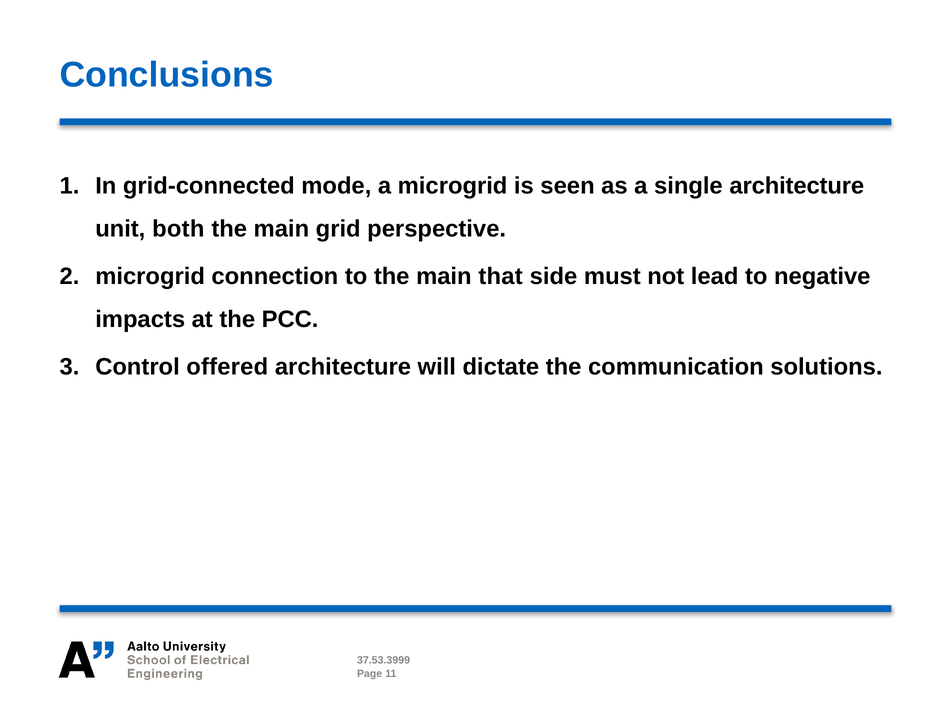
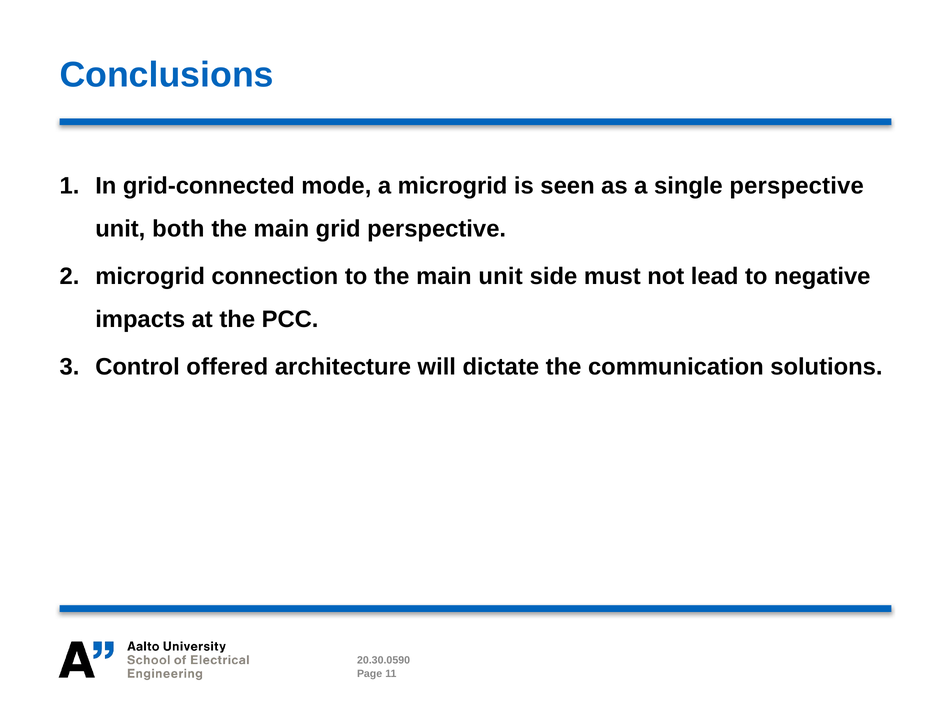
single architecture: architecture -> perspective (797, 186)
main that: that -> unit (501, 277)
37.53.3999: 37.53.3999 -> 20.30.0590 (384, 660)
